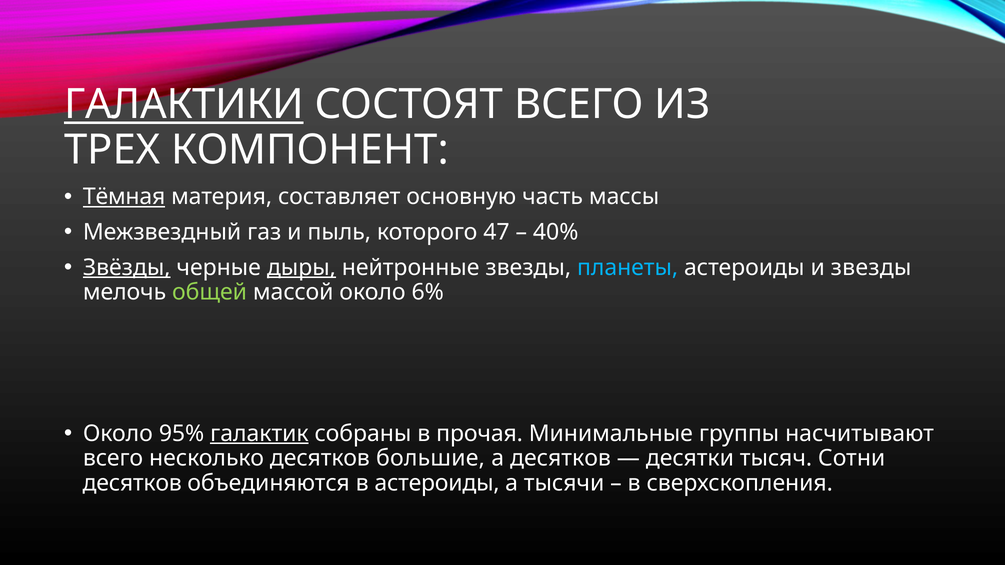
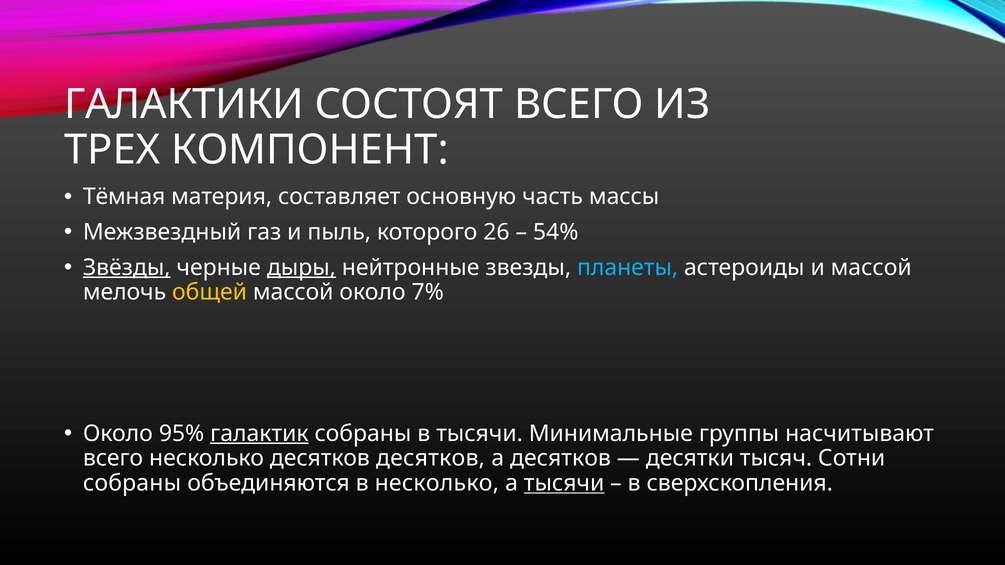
ГАЛАКТИКИ underline: present -> none (184, 105)
Тёмная underline: present -> none (124, 197)
47: 47 -> 26 (496, 232)
40%: 40% -> 54% (556, 232)
и звезды: звезды -> массой (871, 268)
общей colour: light green -> yellow (210, 292)
6%: 6% -> 7% (428, 292)
в прочая: прочая -> тысячи (480, 434)
десятков большие: большие -> десятков (430, 459)
десятков: десятков -> собраны (132, 483)
в астероиды: астероиды -> несколько (437, 483)
тысячи underline: none -> present (564, 483)
